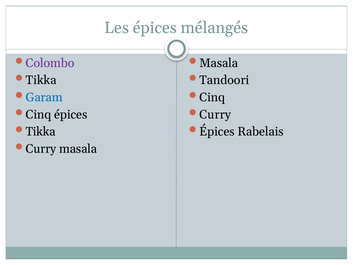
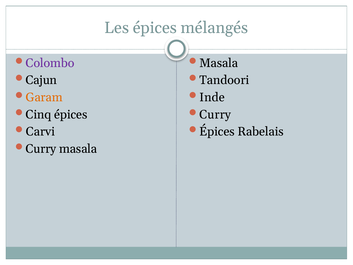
Tikka: Tikka -> Cajun (41, 80)
Garam colour: blue -> orange (44, 97)
Cinq: Cinq -> Inde (212, 97)
Tikka: Tikka -> Carvi (40, 131)
